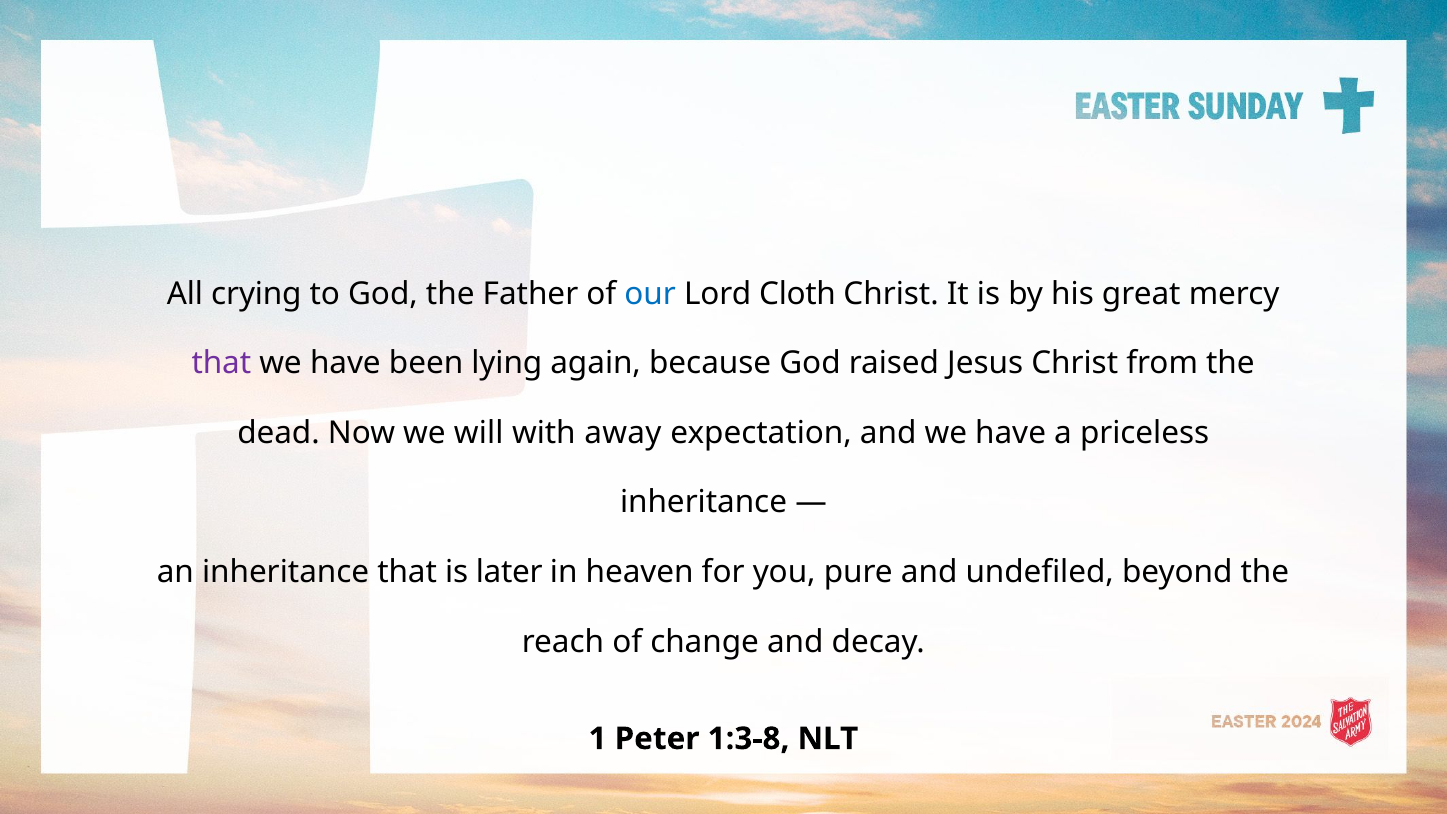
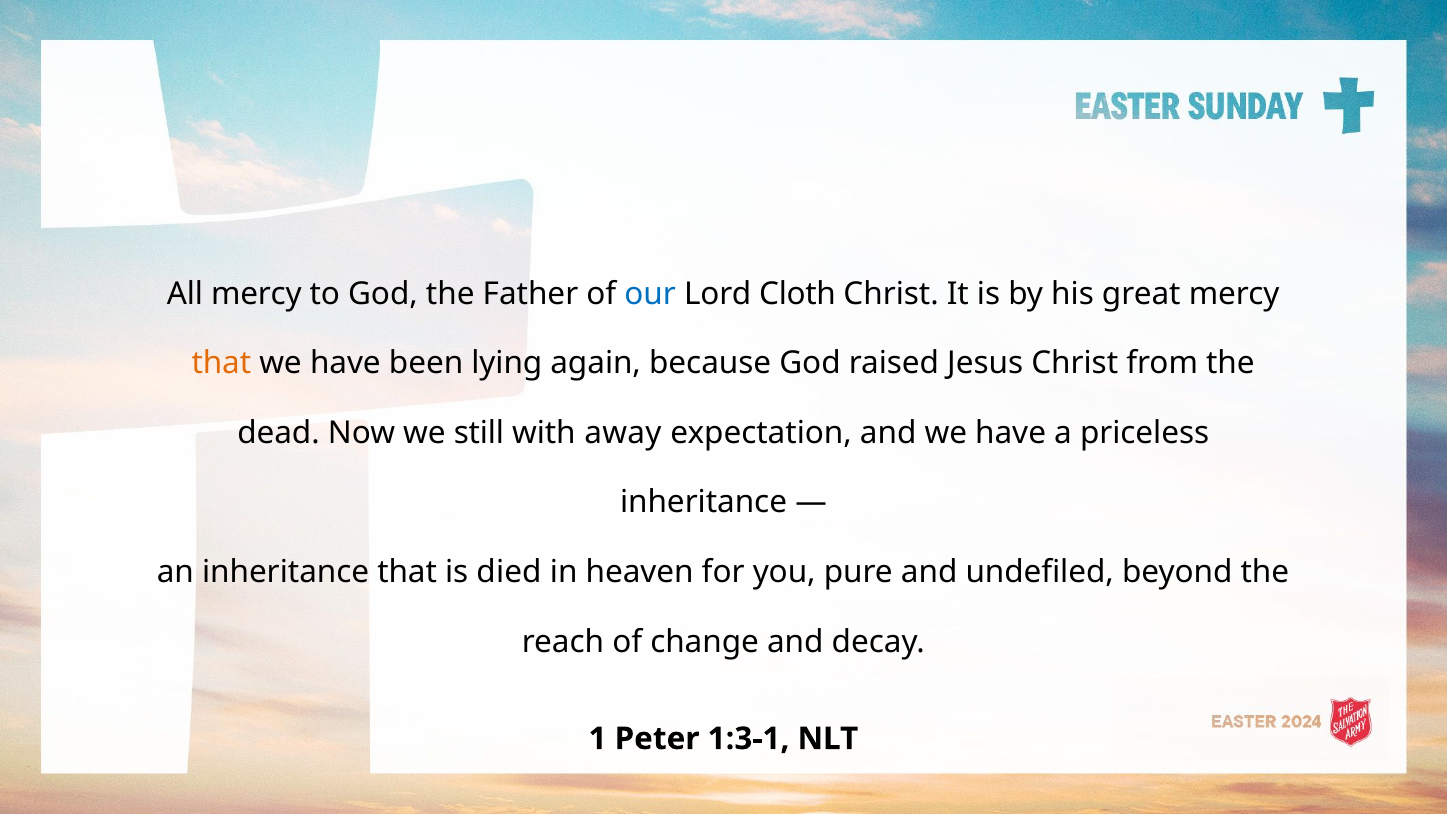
All crying: crying -> mercy (256, 294)
that colour: purple -> orange (221, 363)
will: will -> still (479, 433)
later: later -> died (509, 572)
1:3-8: 1:3-8 -> 1:3-1 (749, 739)
